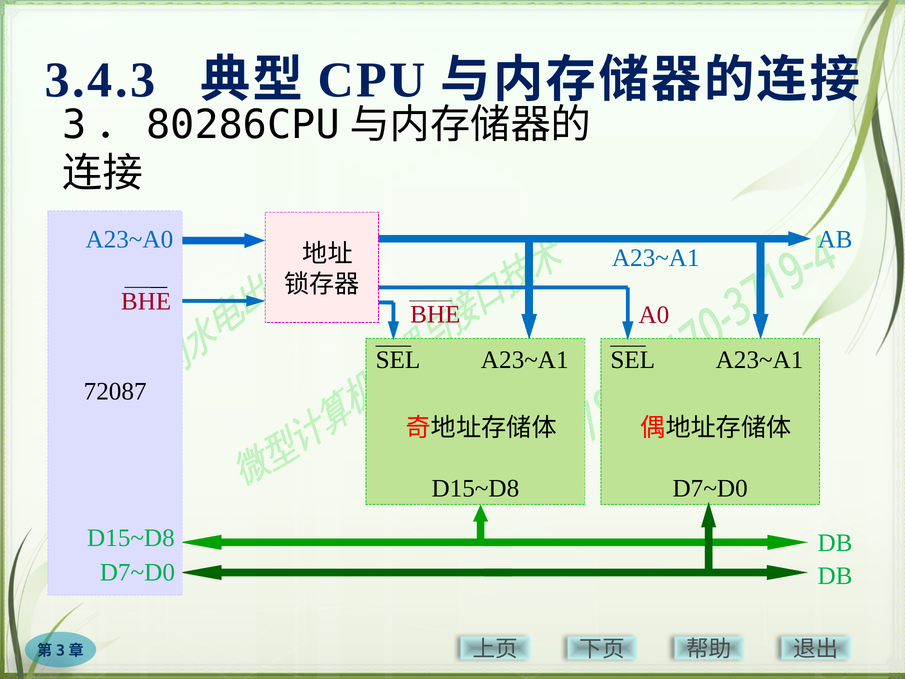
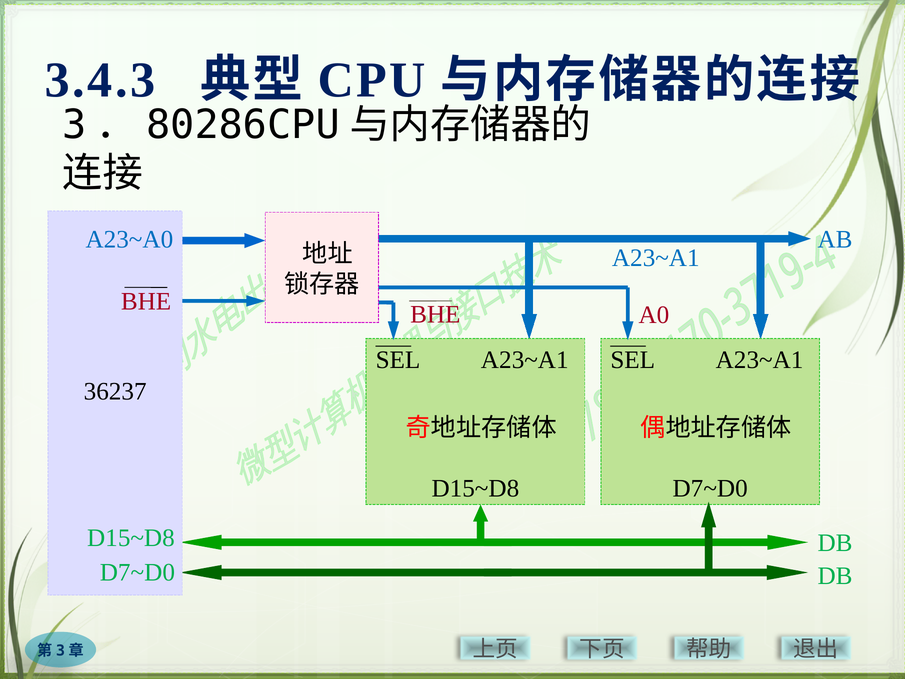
72087: 72087 -> 36237 (115, 391)
